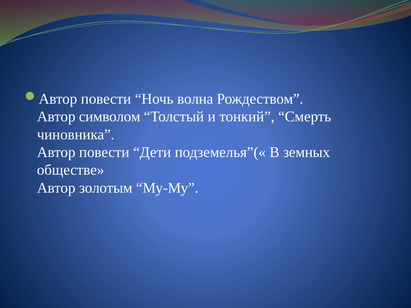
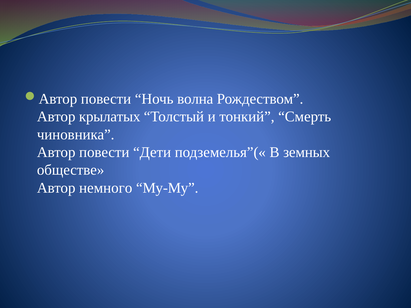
символом: символом -> крылатых (110, 117)
золотым: золотым -> немного (106, 188)
